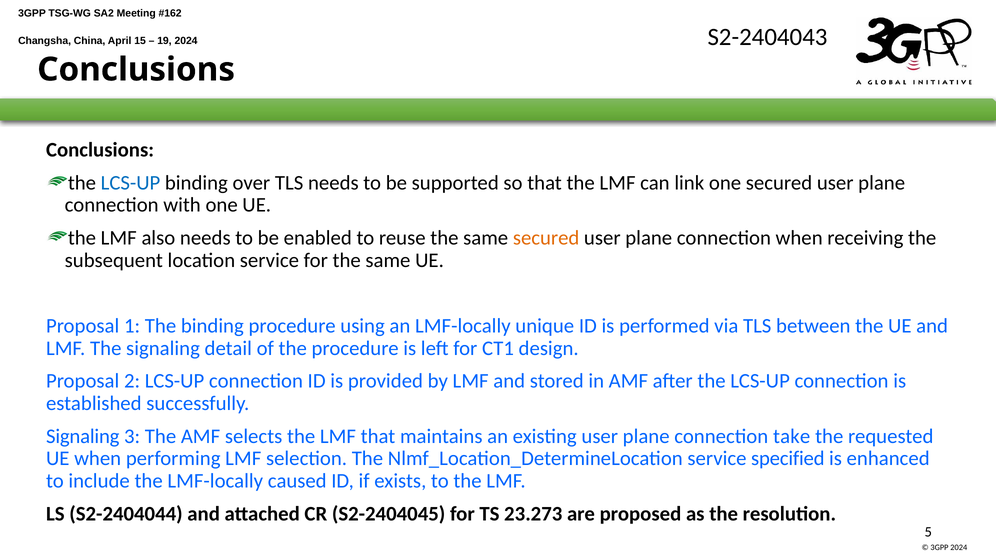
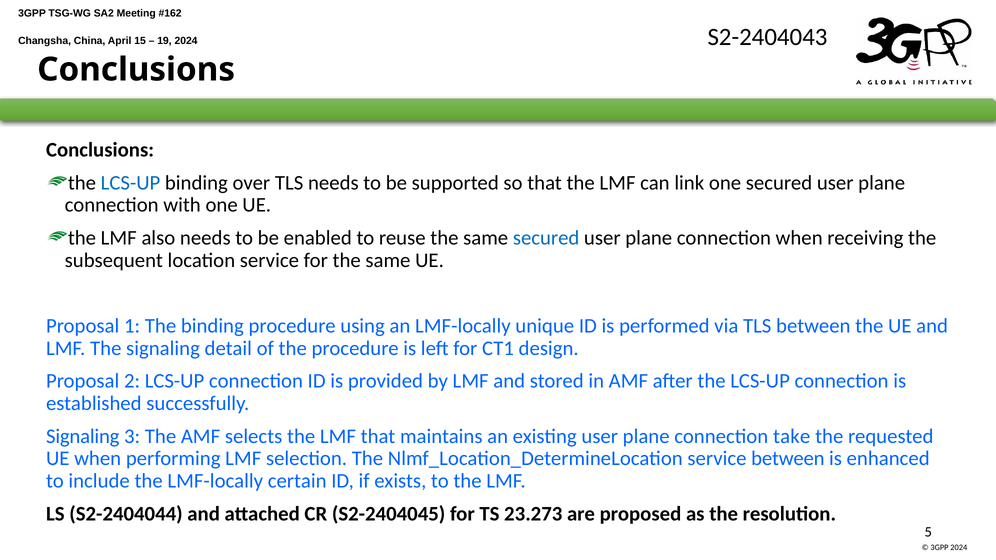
secured colour: orange -> blue (546, 238)
service specified: specified -> between (788, 459)
caused: caused -> certain (297, 481)
